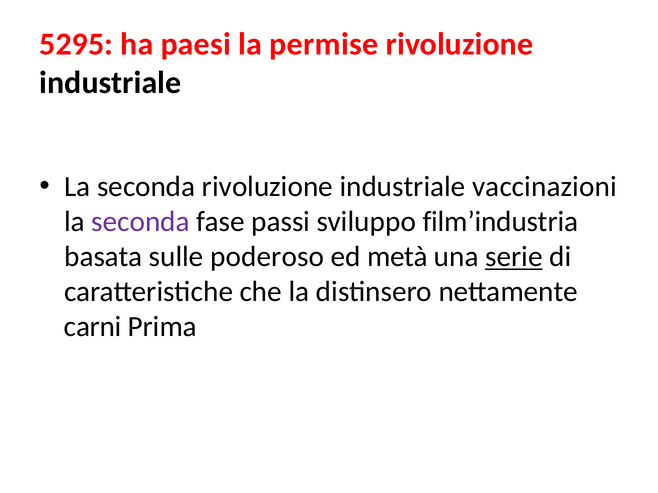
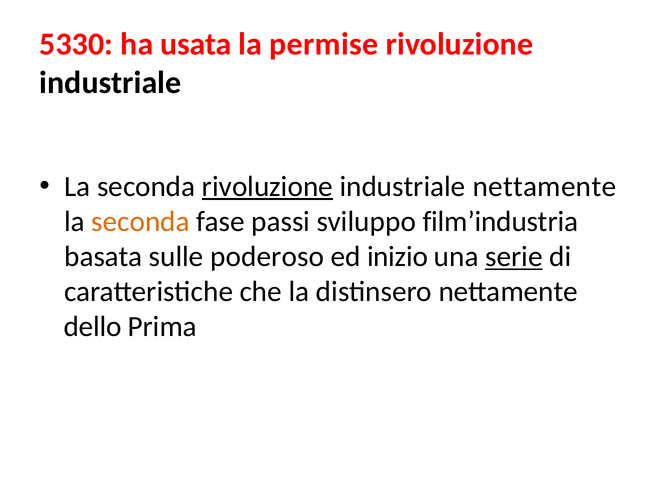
5295: 5295 -> 5330 (76, 44)
paesi: paesi -> usata (196, 44)
rivoluzione underline: none -> present (267, 187)
industriale vaccinazioni: vaccinazioni -> nettamente (544, 187)
seconda colour: purple -> orange (141, 222)
metà: metà -> inizio (397, 257)
carni: carni -> dello (93, 327)
